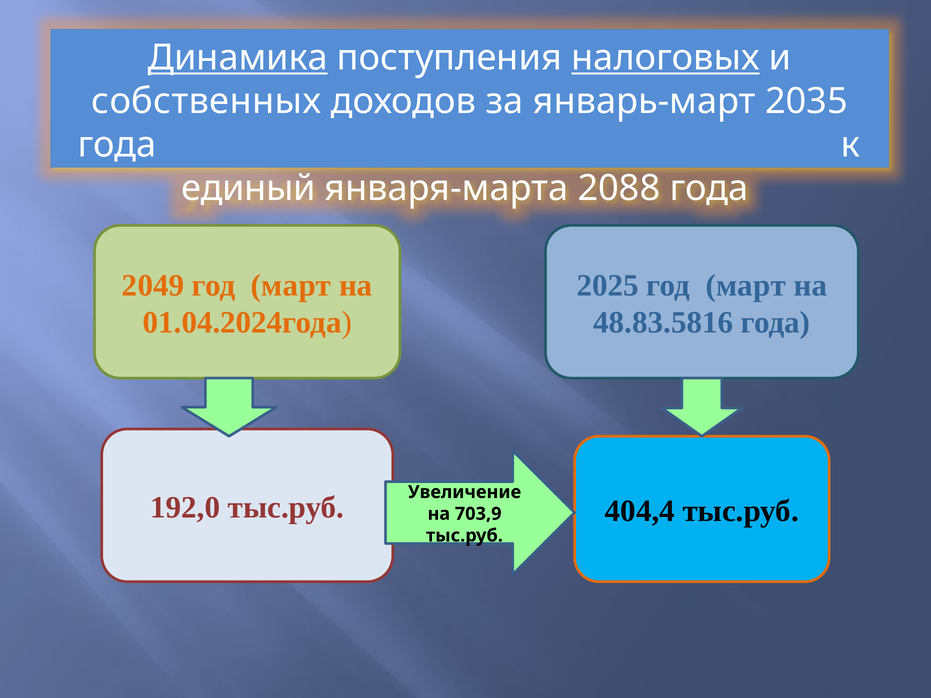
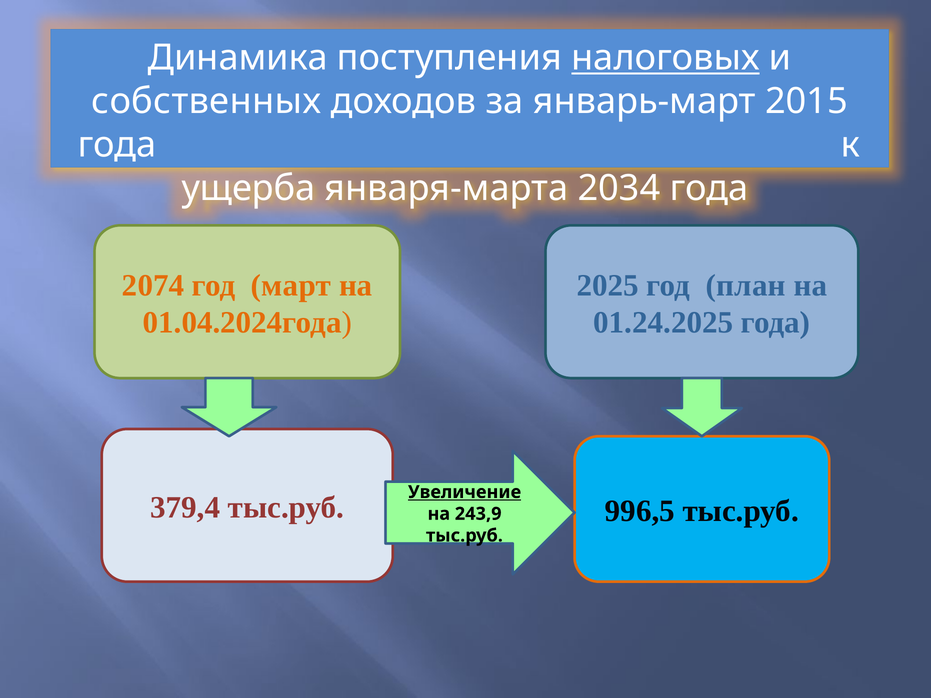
Динамика underline: present -> none (238, 58)
2035: 2035 -> 2015 (807, 101)
единый: единый -> ущерба (248, 188)
2088: 2088 -> 2034 (619, 188)
2049: 2049 -> 2074 (153, 285)
2025 год март: март -> план (746, 285)
48.83.5816: 48.83.5816 -> 01.24.2025 (663, 323)
Увеличение underline: none -> present (465, 492)
192,0: 192,0 -> 379,4 (185, 508)
404,4: 404,4 -> 996,5 (640, 511)
703,9: 703,9 -> 243,9 (478, 514)
